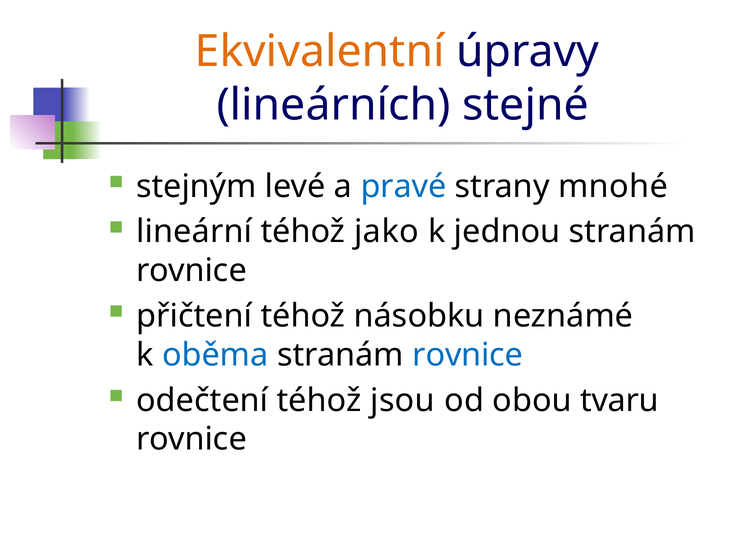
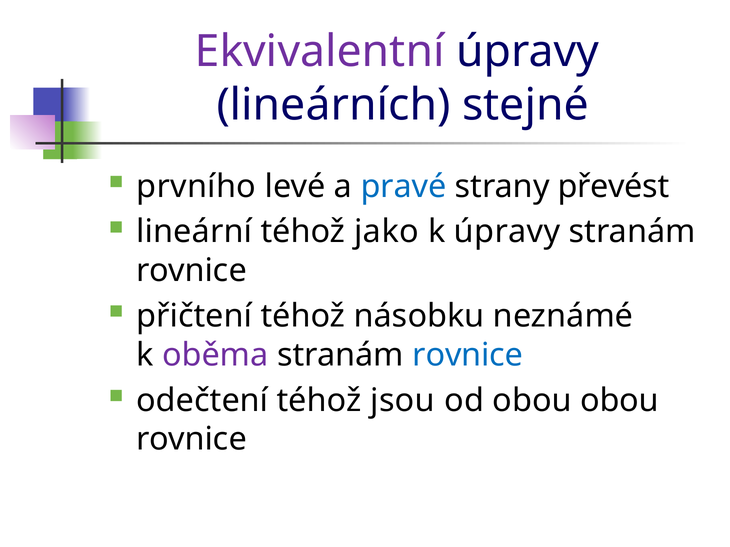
Ekvivalentní colour: orange -> purple (320, 52)
stejným: stejným -> prvního (196, 187)
mnohé: mnohé -> převést (613, 187)
k jednou: jednou -> úpravy (507, 232)
oběma colour: blue -> purple (215, 355)
obou tvaru: tvaru -> obou (619, 401)
